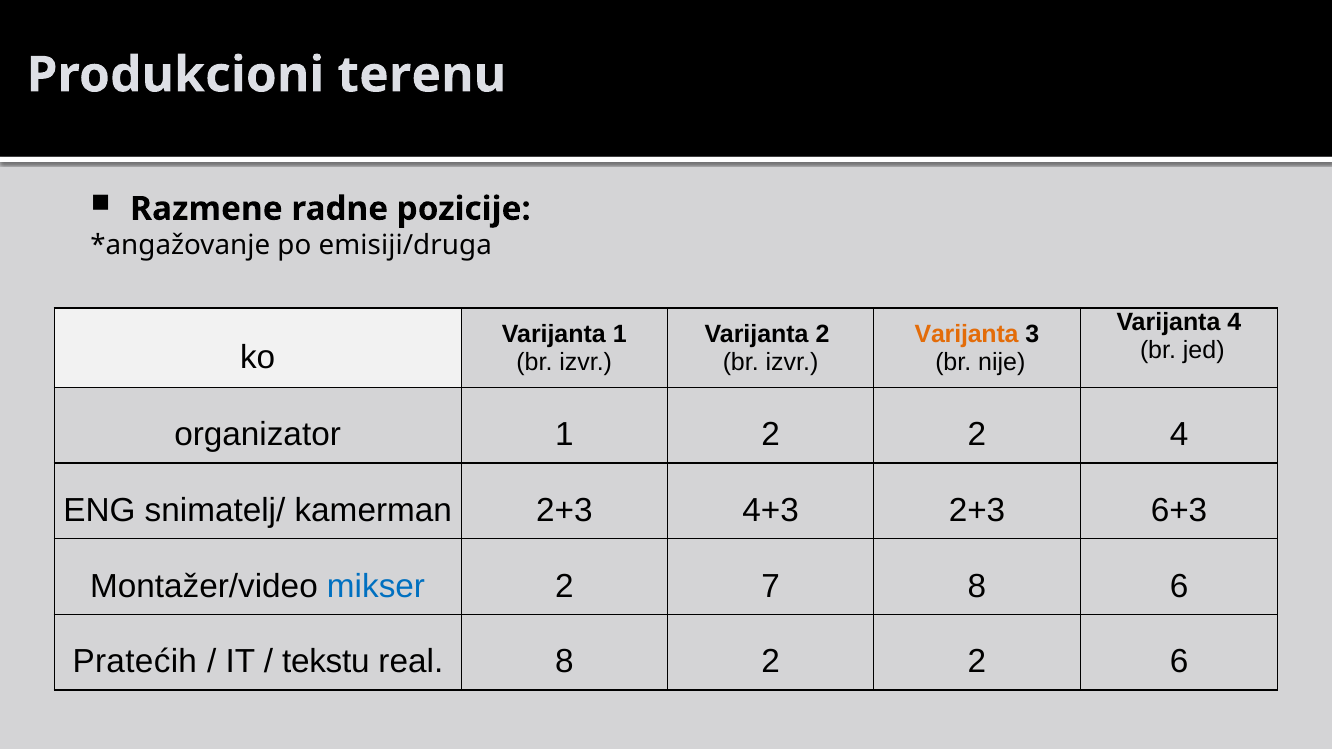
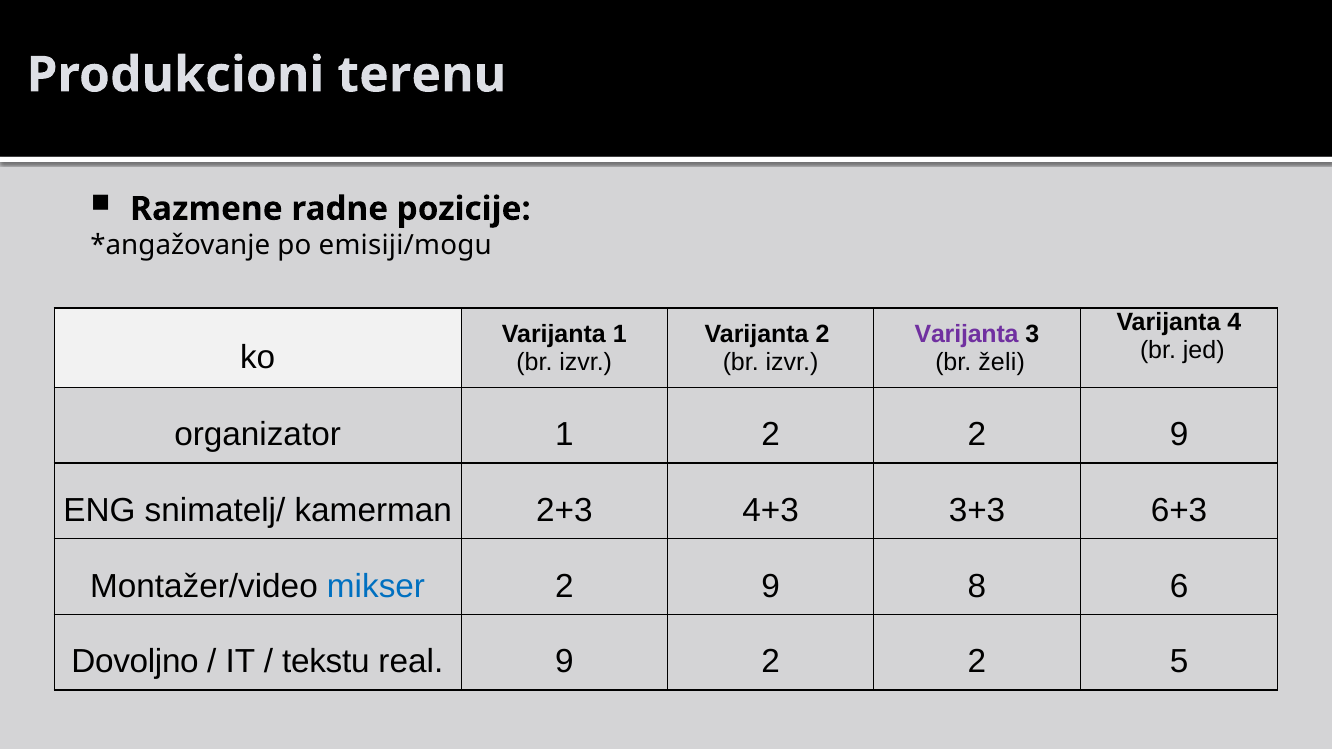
emisiji/druga: emisiji/druga -> emisiji/mogu (405, 245)
Varijanta colour: orange -> purple (967, 334)
nije: nije -> želi (1002, 362)
2 2 4: 4 -> 9 (1179, 435)
4+3 2+3: 2+3 -> 3+3 (977, 511)
7: 7 -> 9 (771, 587)
Pratećih: Pratećih -> Dovoljno (135, 662)
real 8: 8 -> 9 (564, 662)
2 6: 6 -> 5 (1179, 662)
